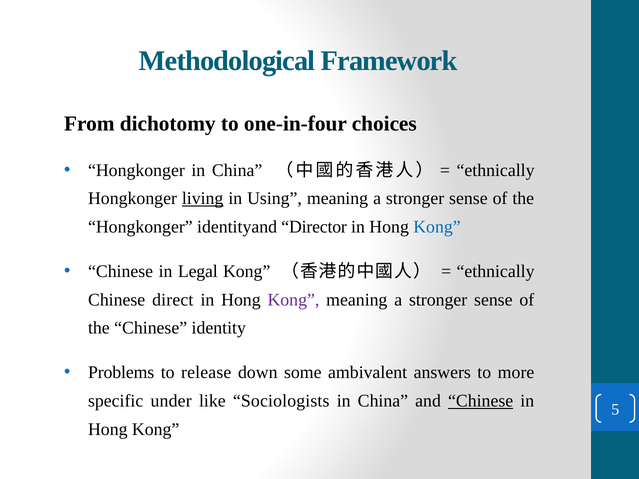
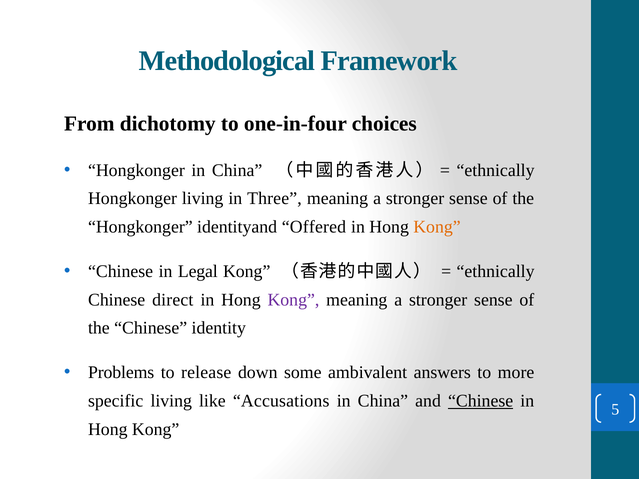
living underline: present -> none (203, 199)
Using: Using -> Three (274, 199)
Director: Director -> Offered (314, 227)
Kong colour: blue -> orange (437, 227)
specific under: under -> living (171, 401)
Sociologists: Sociologists -> Accusations (281, 401)
